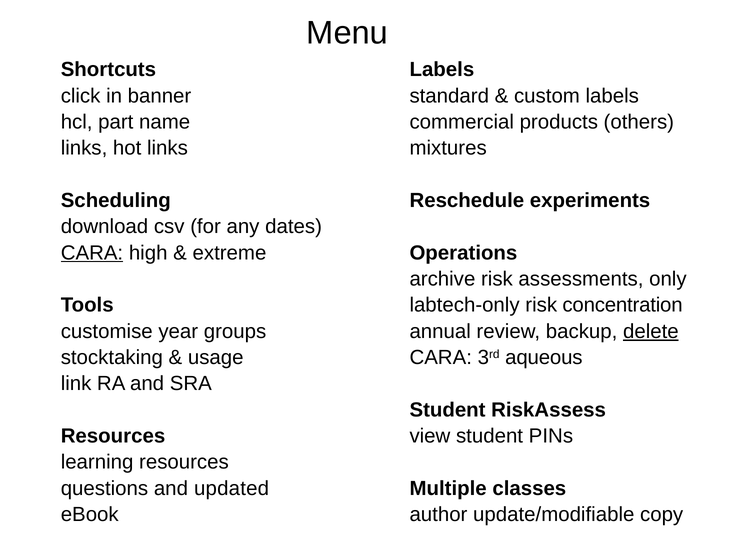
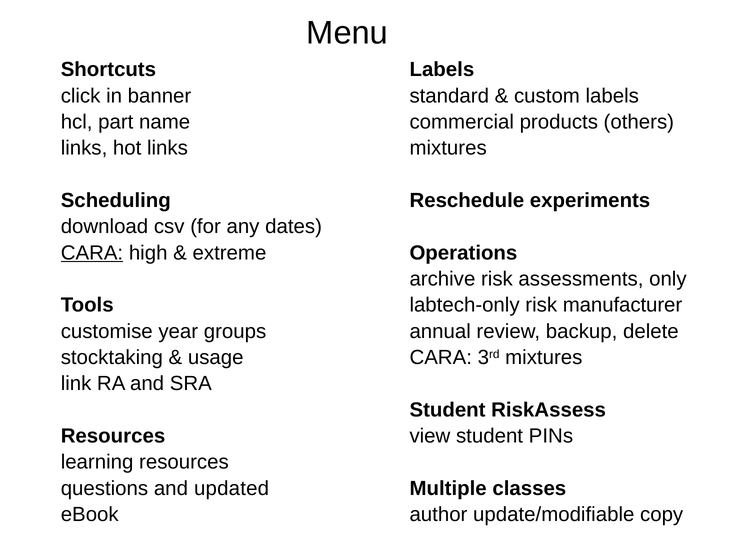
concentration: concentration -> manufacturer (622, 305)
delete underline: present -> none (651, 331)
3rd aqueous: aqueous -> mixtures (544, 357)
